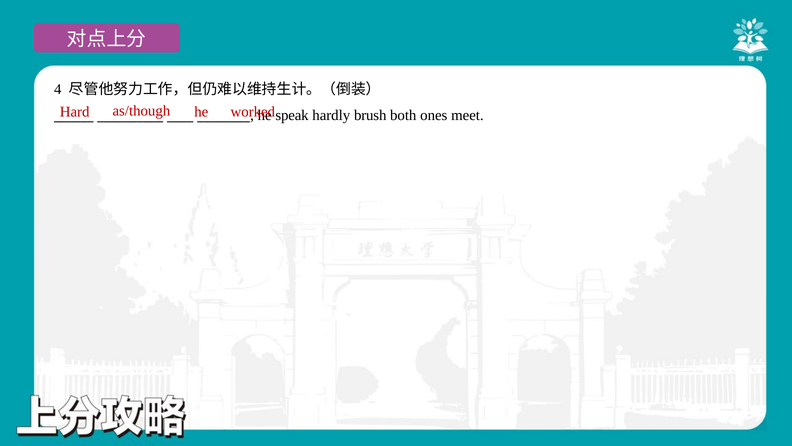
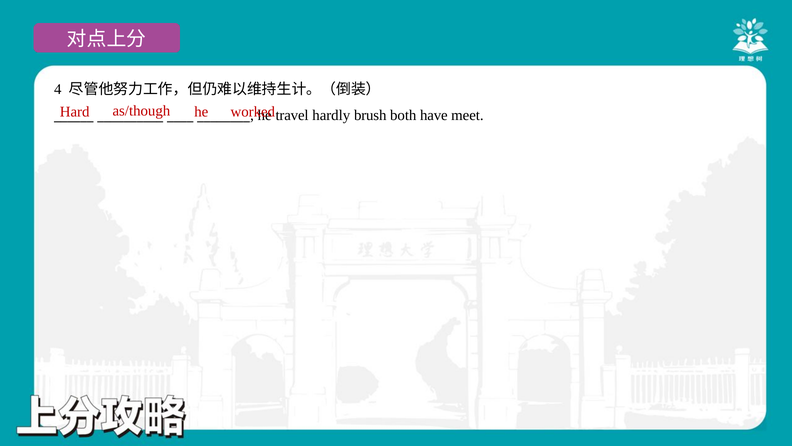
speak: speak -> travel (292, 115)
ones: ones -> have (434, 115)
